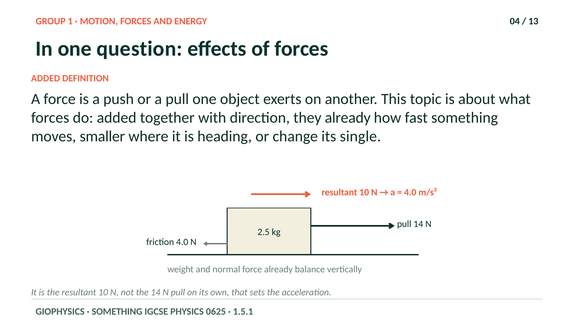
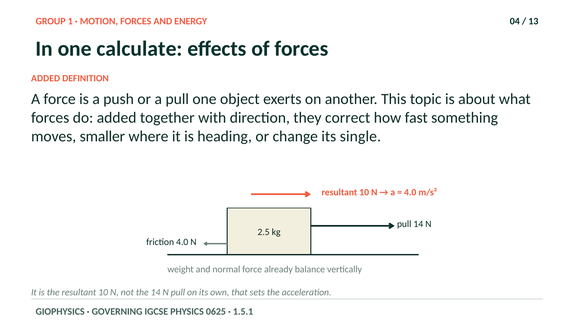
question: question -> calculate (139, 49)
they already: already -> correct (348, 118)
SOMETHING: SOMETHING -> GOVERNING (117, 311)
